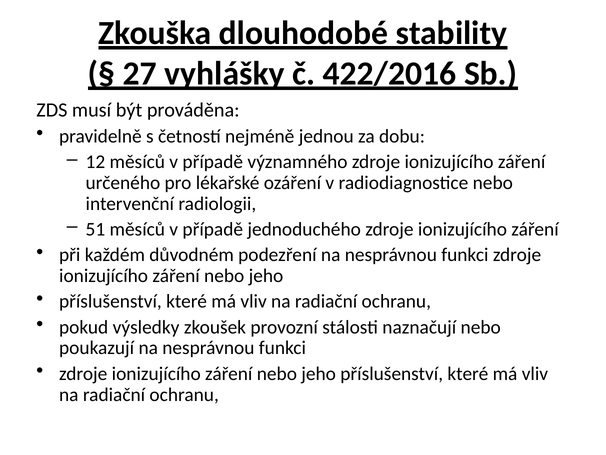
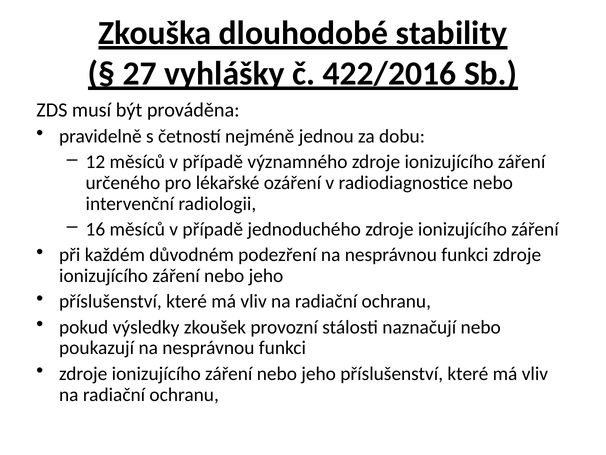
51: 51 -> 16 (95, 229)
